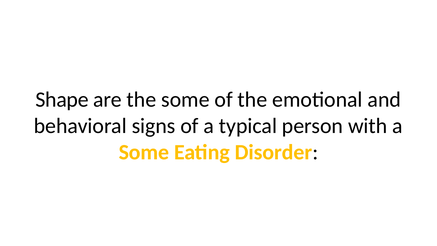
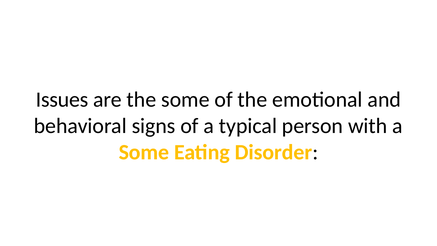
Shape: Shape -> Issues (62, 100)
